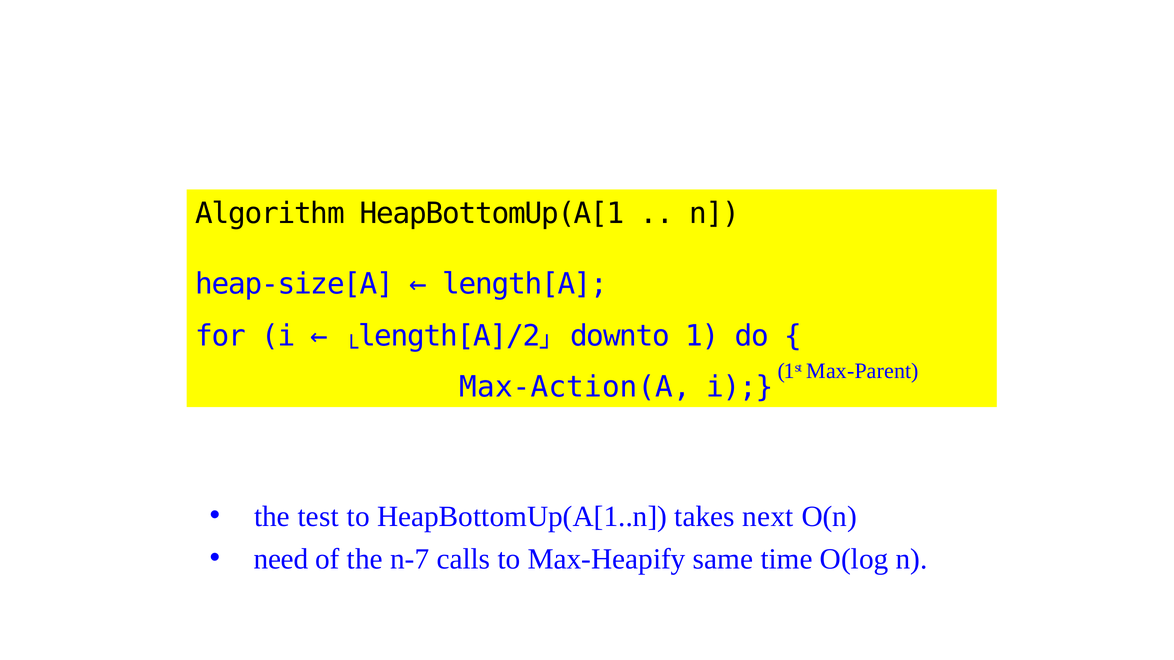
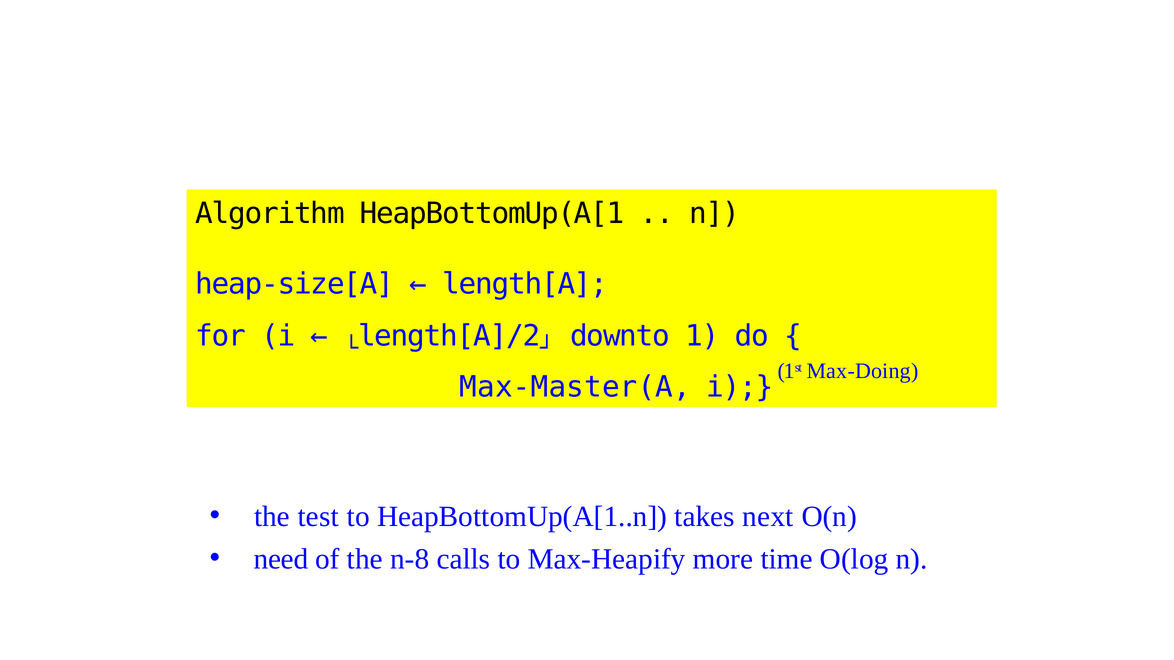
Max-Parent: Max-Parent -> Max-Doing (863, 371)
Max-Action(A: Max-Action(A -> Max-Master(A (575, 387)
n-7: n-7 -> n-8 (410, 559)
same: same -> more (723, 559)
